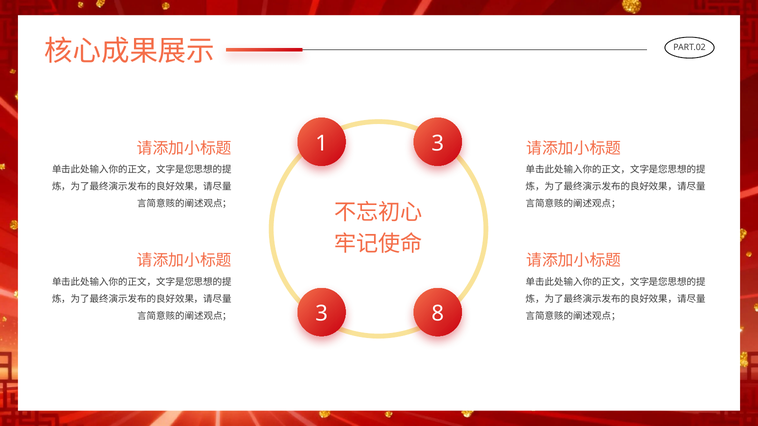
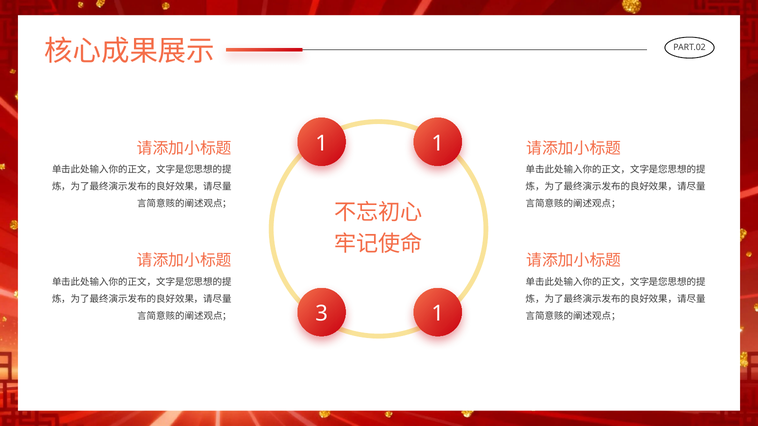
1 3: 3 -> 1 (438, 143)
3 8: 8 -> 1 (438, 314)
